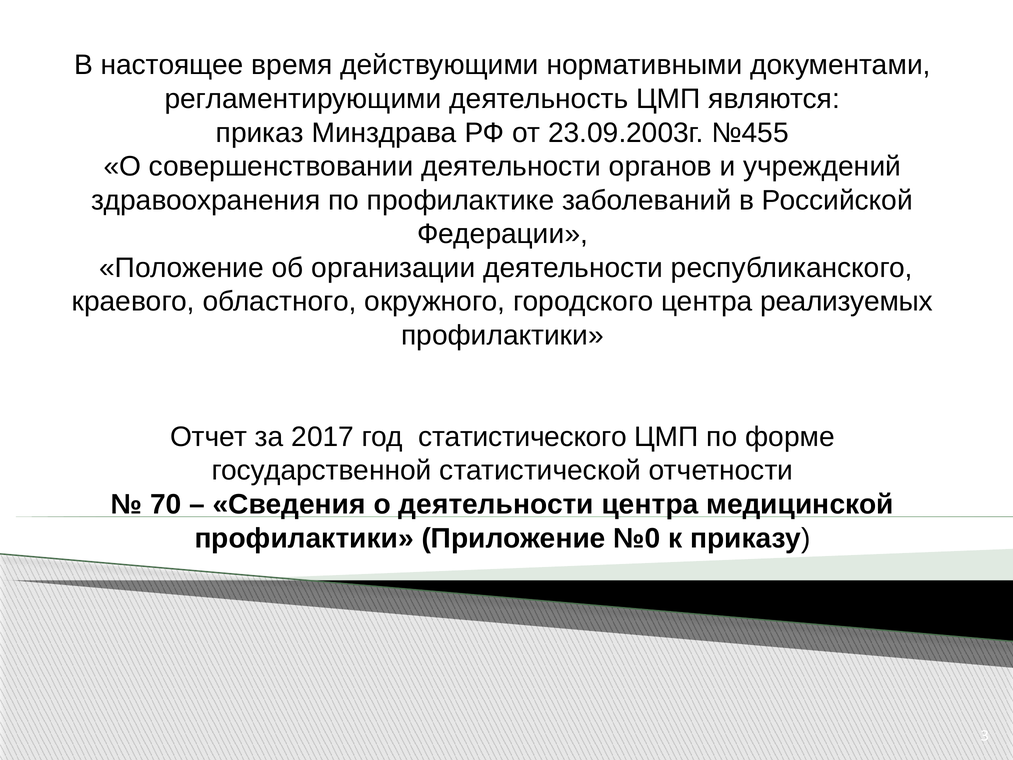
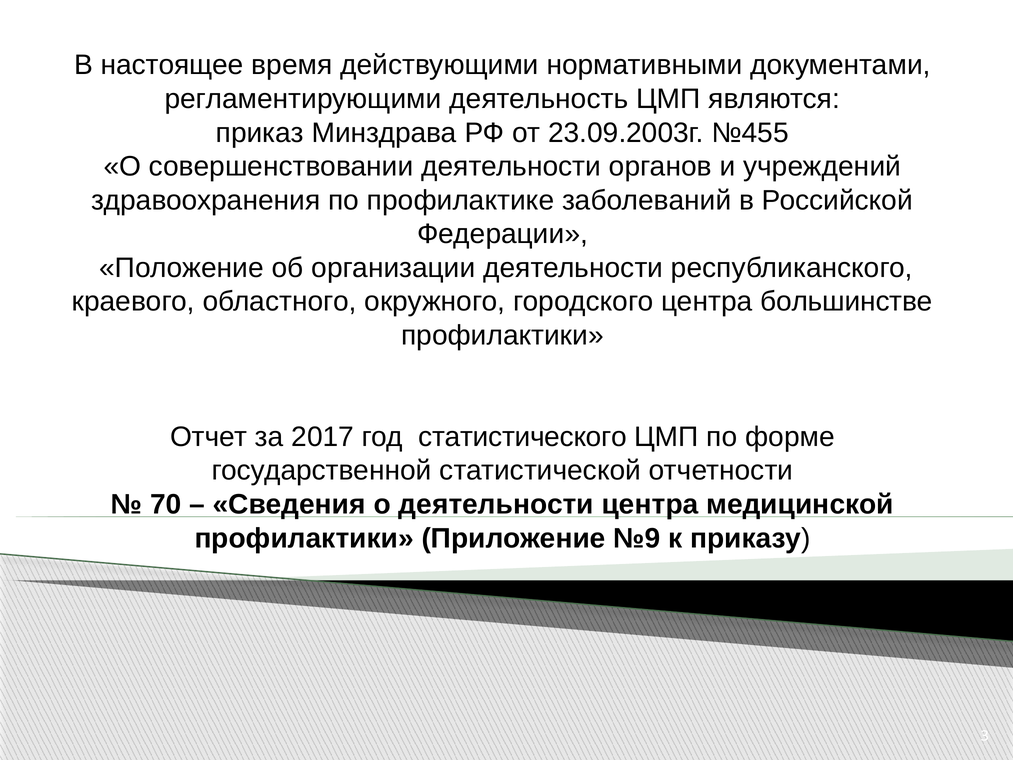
реализуемых: реализуемых -> большинстве (846, 302)
№0: №0 -> №9 (637, 538)
